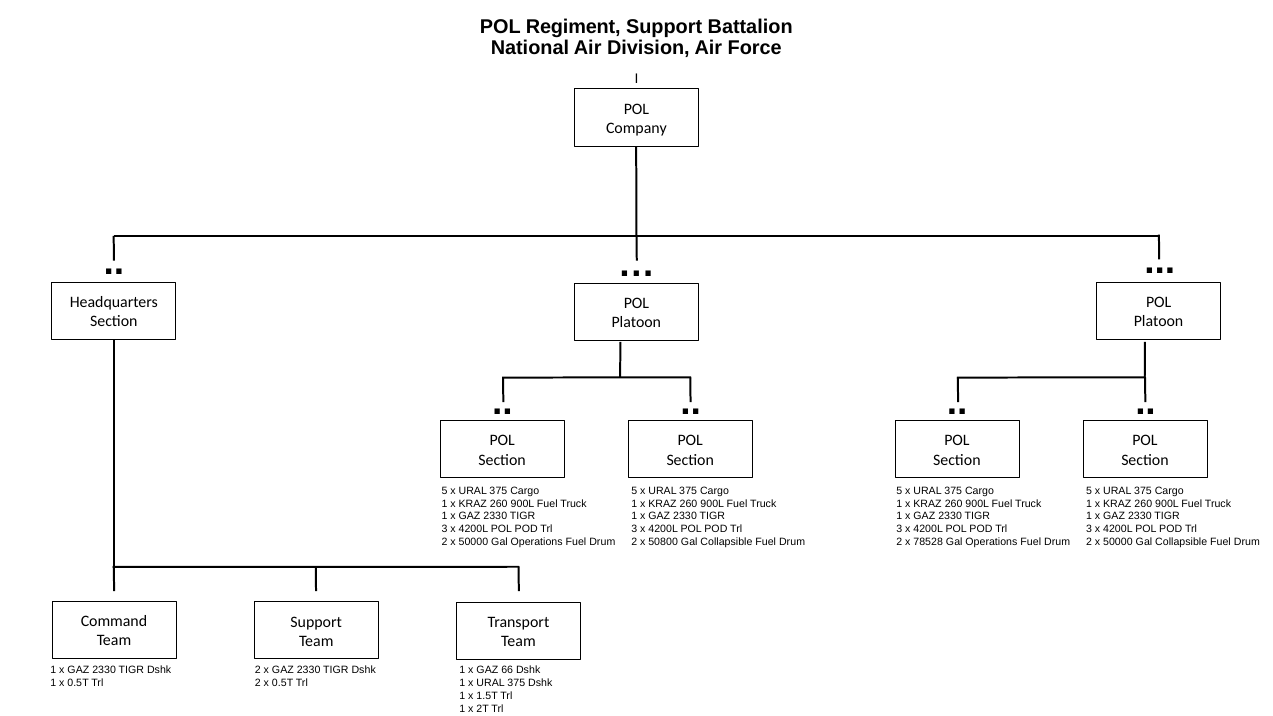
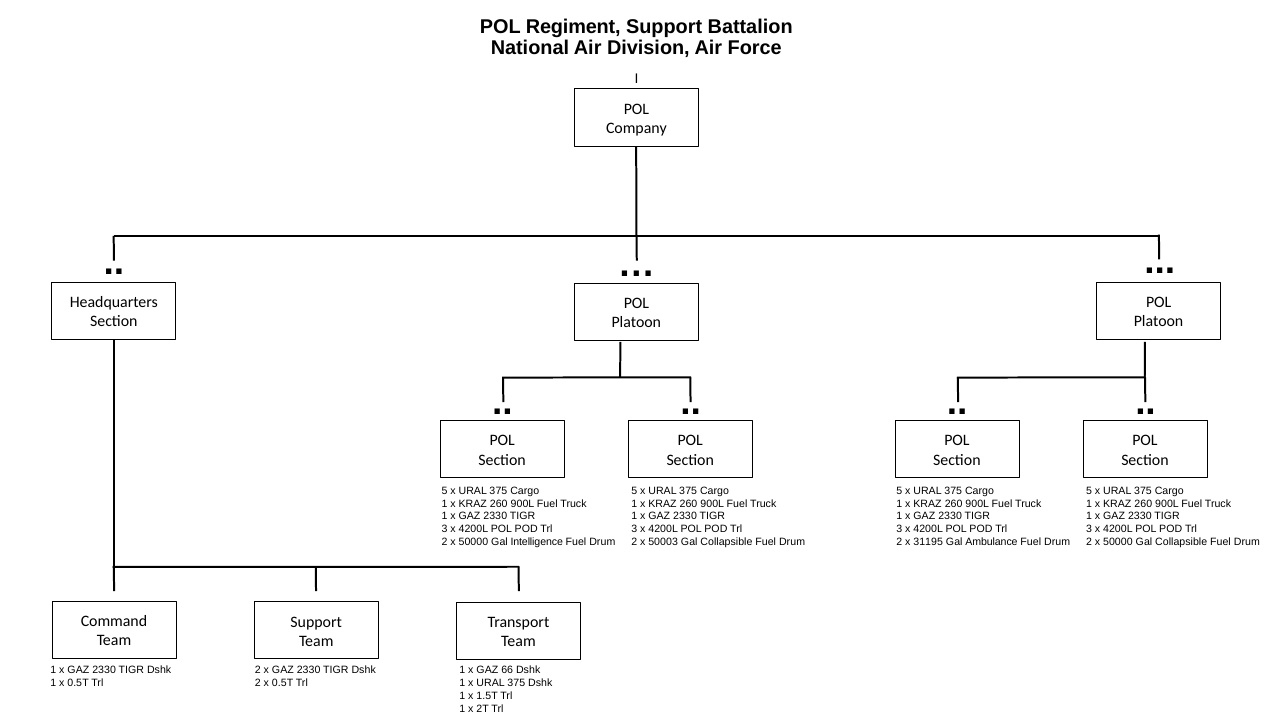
50000 Gal Operations: Operations -> Intelligence (537, 542)
50800: 50800 -> 50003 (663, 542)
78528: 78528 -> 31195 (928, 542)
Operations: Operations -> Ambulance (992, 542)
